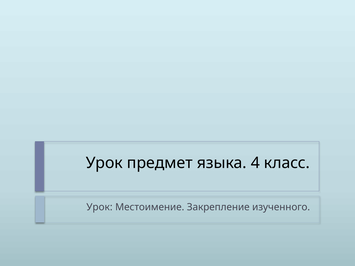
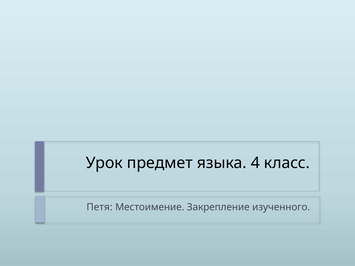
Урок: Урок -> Петя (99, 207)
